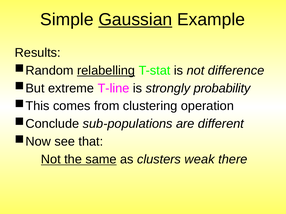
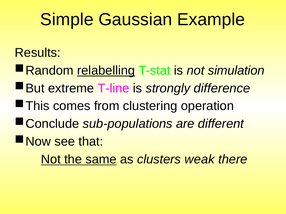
Gaussian underline: present -> none (135, 20)
difference: difference -> simulation (236, 71)
probability: probability -> difference (222, 88)
